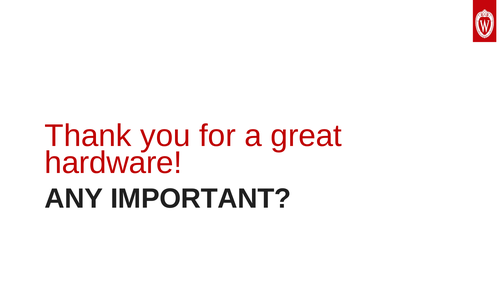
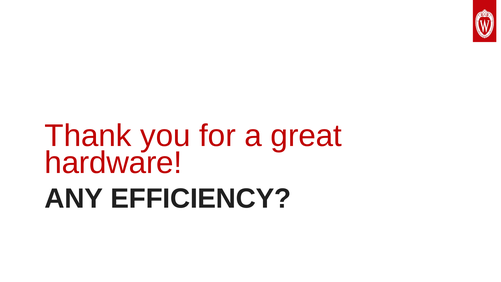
IMPORTANT: IMPORTANT -> EFFICIENCY (201, 198)
